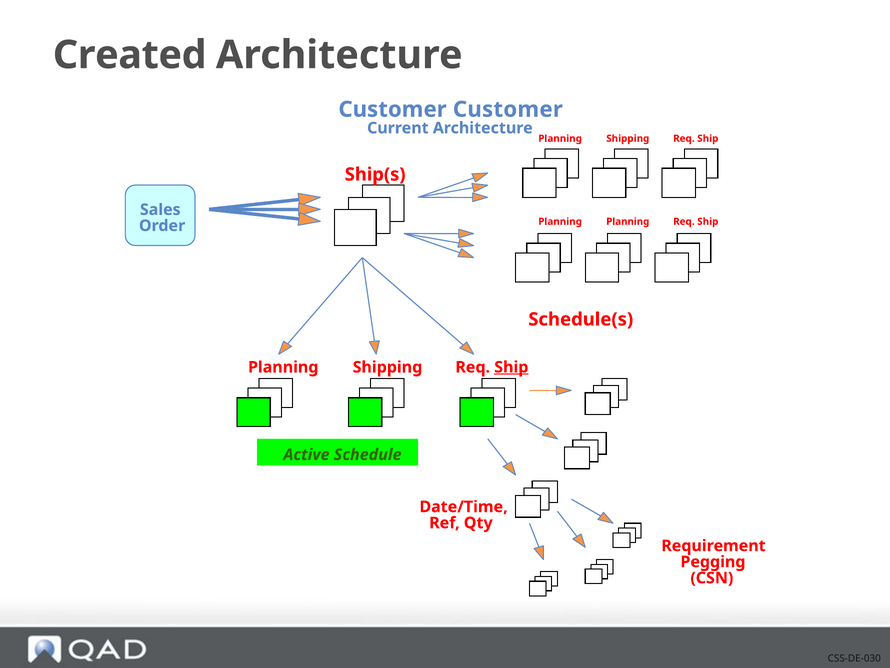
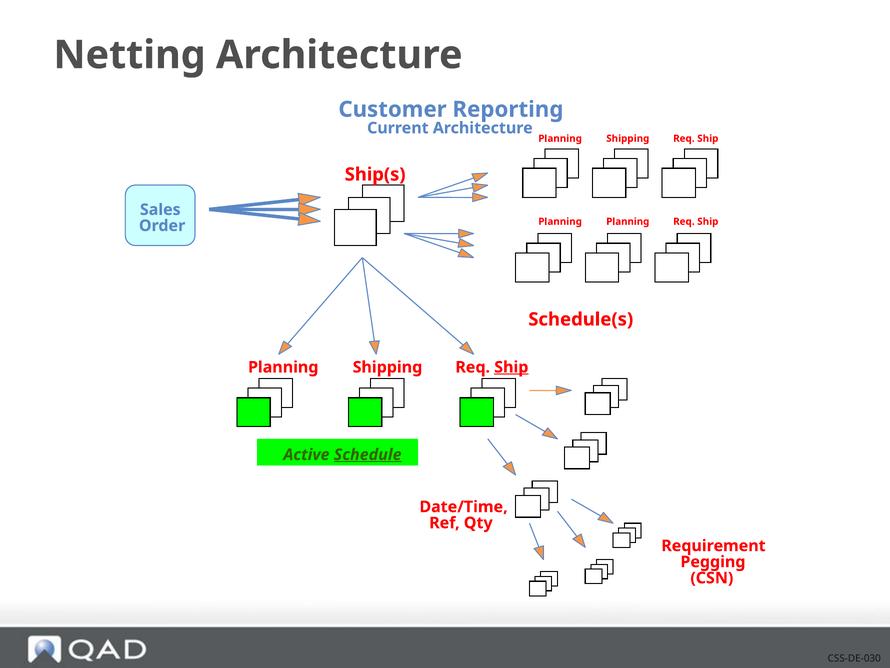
Created: Created -> Netting (130, 55)
Customer Customer: Customer -> Reporting (508, 109)
Schedule underline: none -> present (368, 454)
